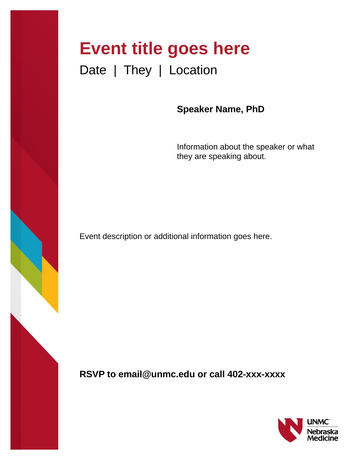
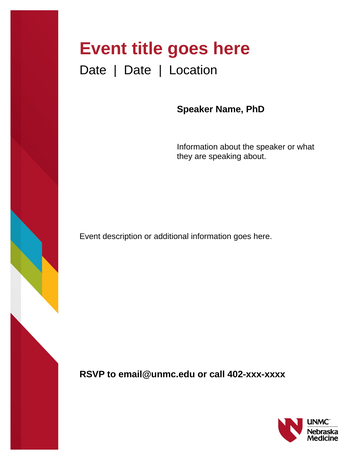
They: They -> Date (138, 70)
